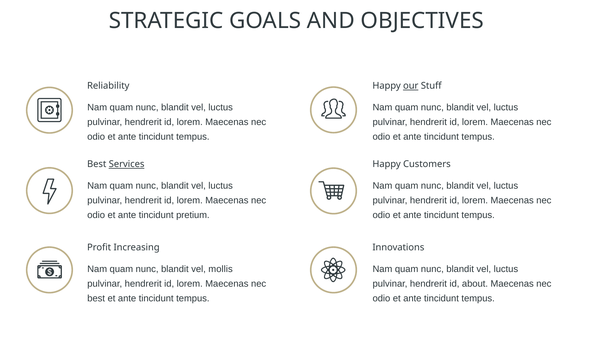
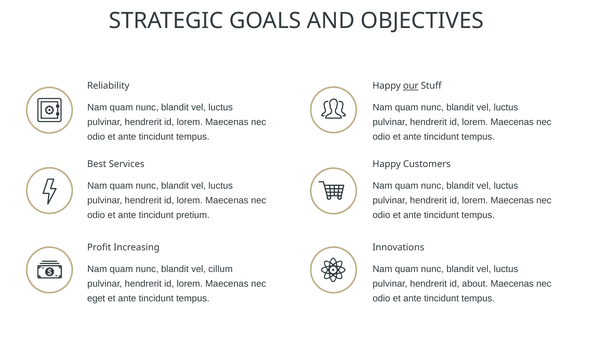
Services underline: present -> none (127, 164)
mollis: mollis -> cillum (221, 269)
best: best -> eget (96, 298)
